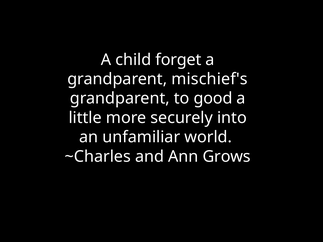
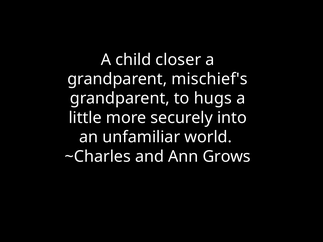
forget: forget -> closer (178, 60)
good: good -> hugs (213, 99)
